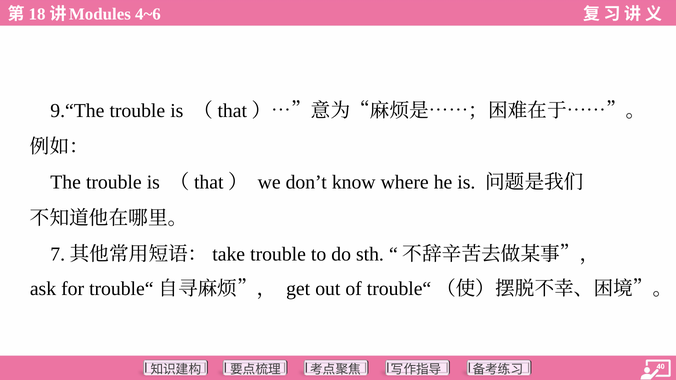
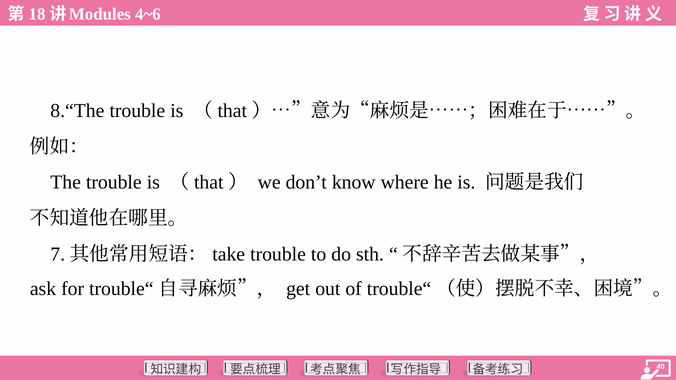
9.“The: 9.“The -> 8.“The (77, 111)
